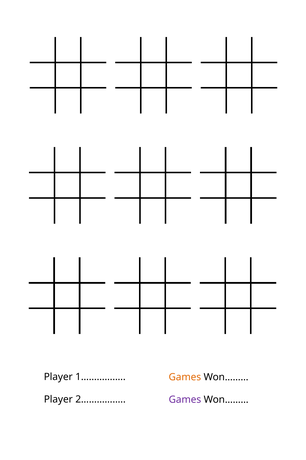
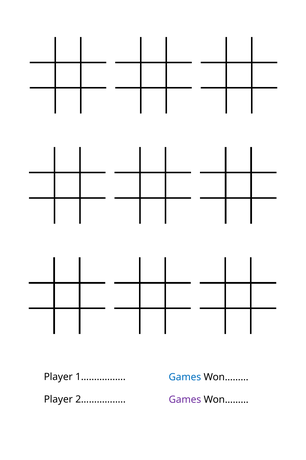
Games colour: orange -> blue (185, 376)
